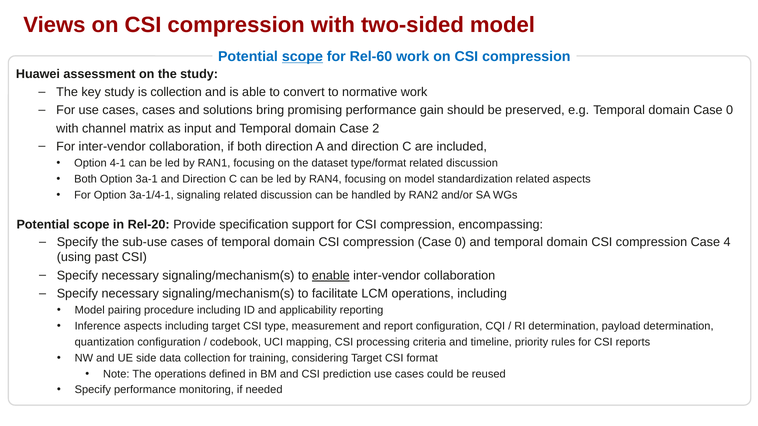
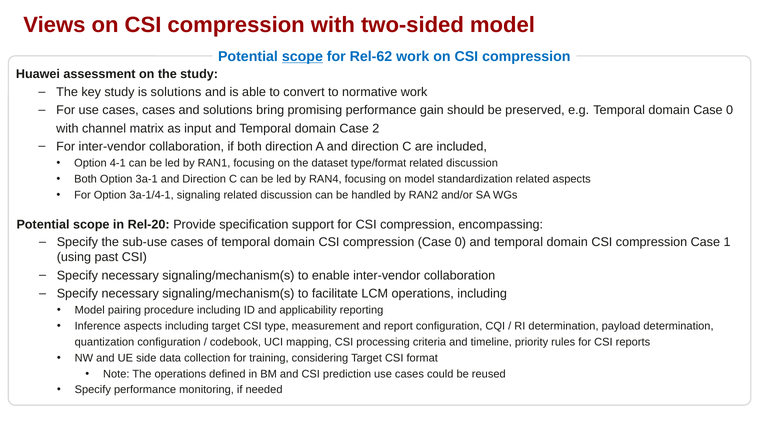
Rel-60: Rel-60 -> Rel-62 (371, 57)
is collection: collection -> solutions (176, 92)
4: 4 -> 1 (727, 242)
enable underline: present -> none (331, 276)
